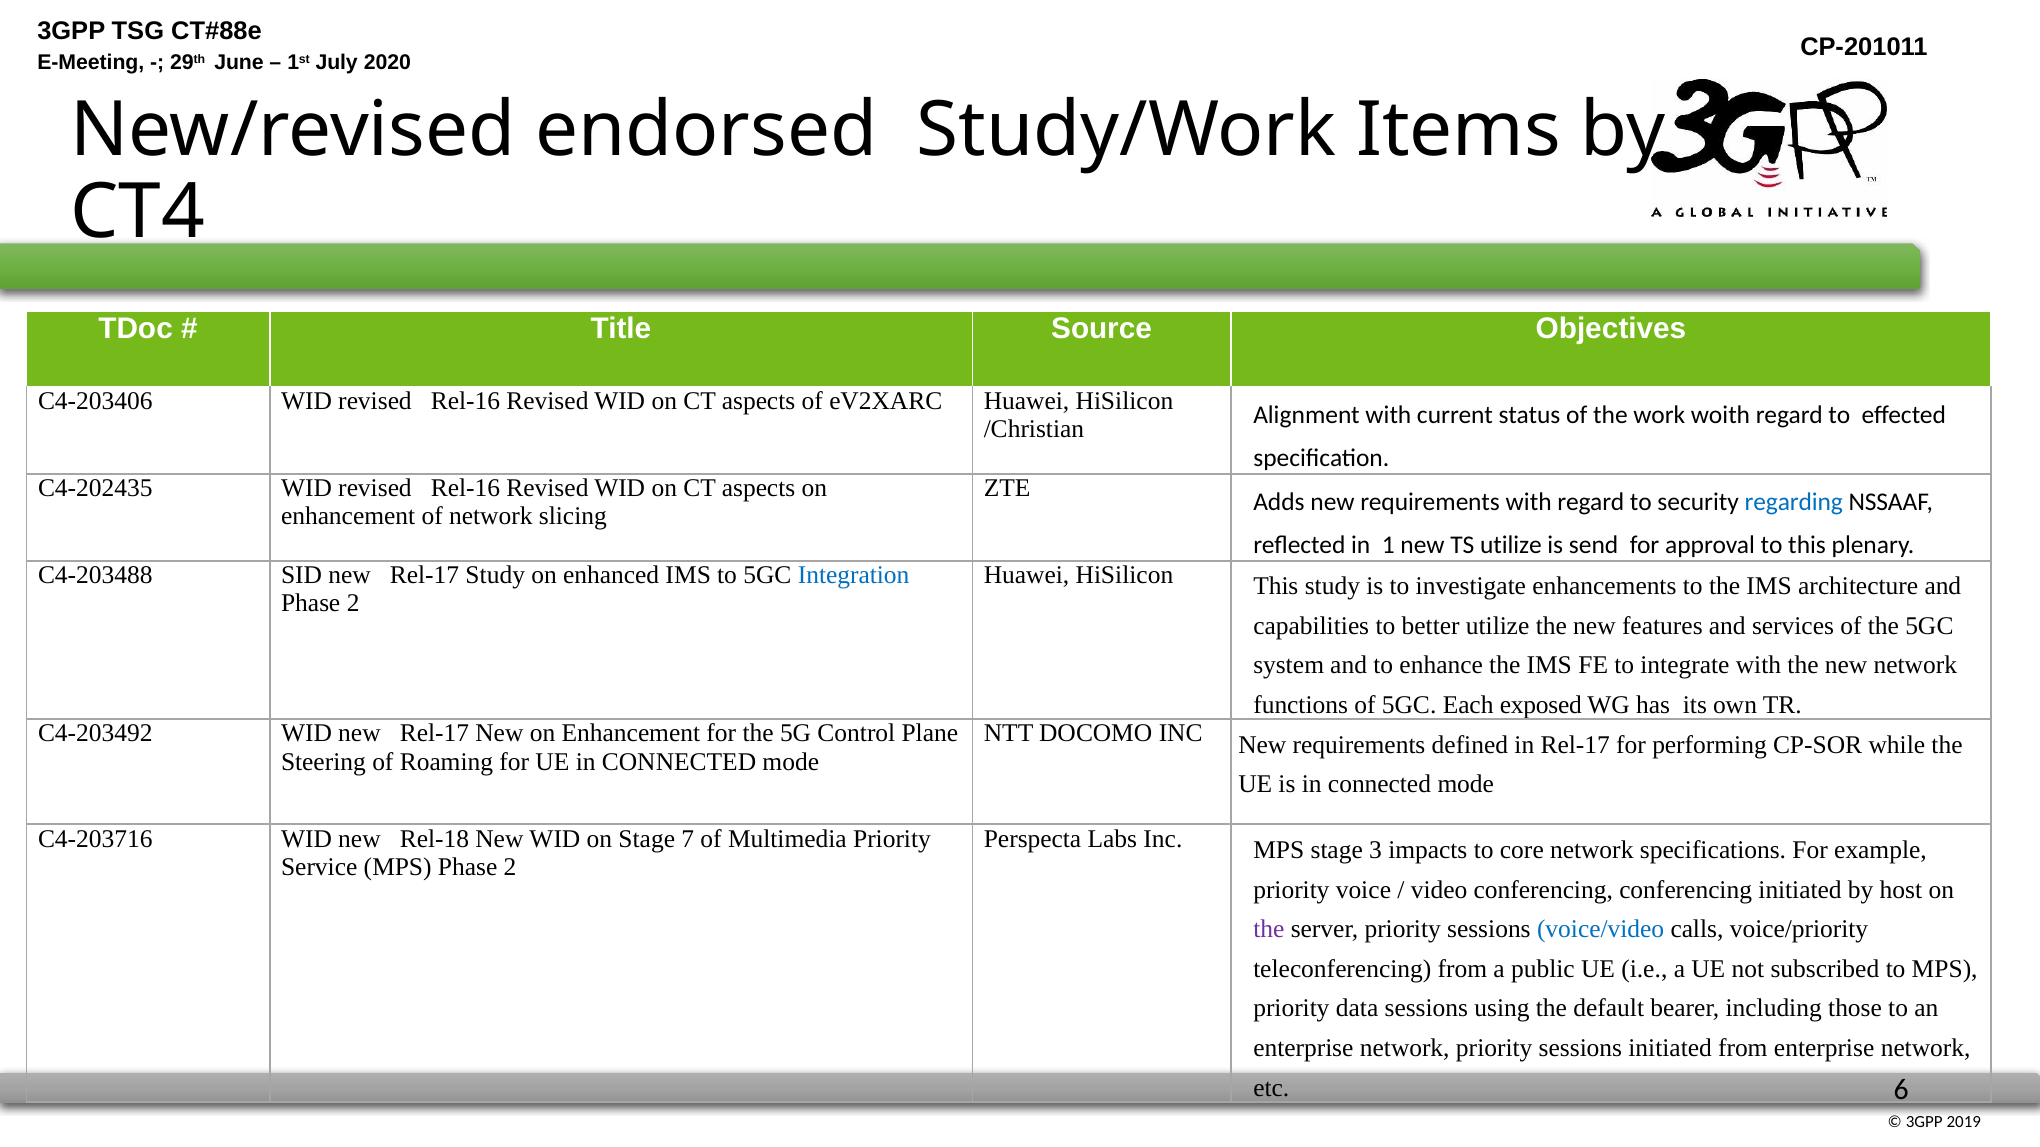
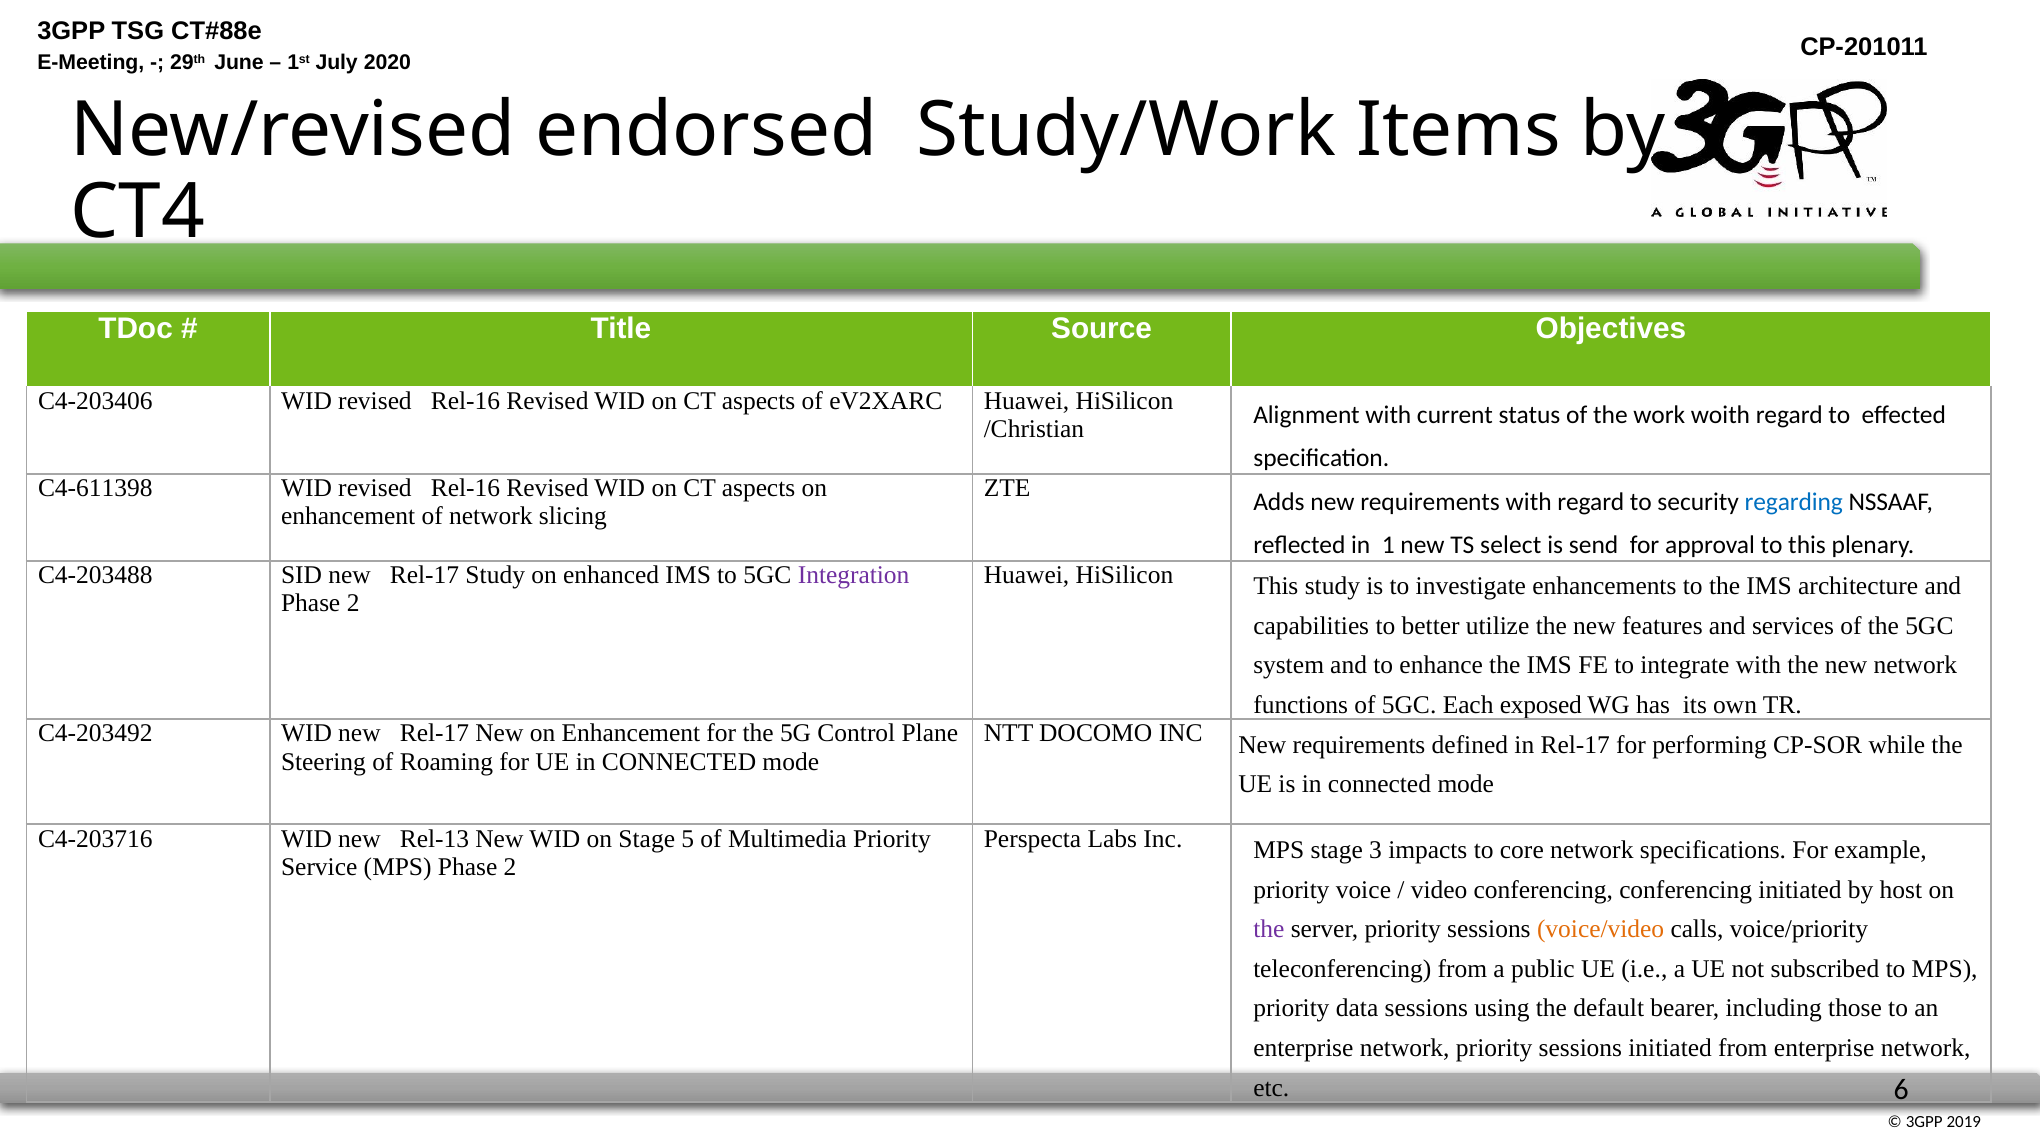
C4-202435: C4-202435 -> C4-611398 (95, 488)
TS utilize: utilize -> select (1511, 546)
Integration colour: blue -> purple (854, 575)
Rel-18: Rel-18 -> Rel-13 (434, 839)
7: 7 -> 5 (688, 839)
voice/video colour: blue -> orange (1601, 930)
